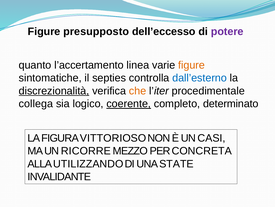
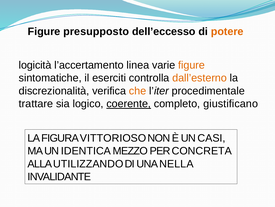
potere colour: purple -> orange (227, 32)
quanto: quanto -> logicità (35, 65)
septies: septies -> eserciti (109, 78)
dall’esterno colour: blue -> orange (200, 78)
discrezionalità underline: present -> none (54, 91)
collega: collega -> trattare (36, 103)
determinato: determinato -> giustificano (231, 103)
RICORRE: RICORRE -> IDENTICA (86, 150)
STATE: STATE -> NELLA (176, 163)
